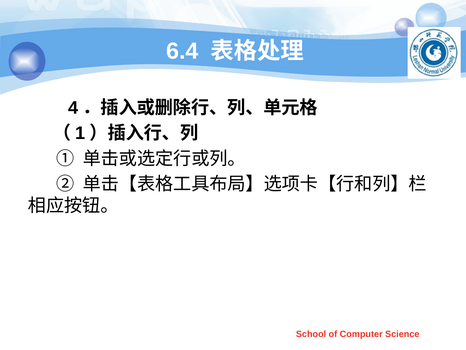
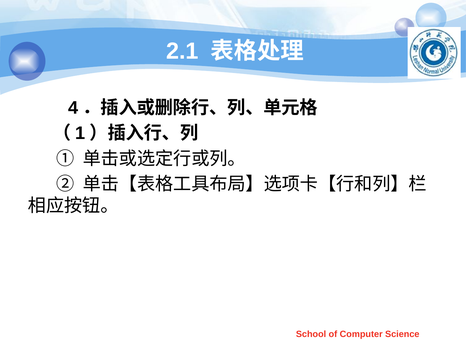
6.4: 6.4 -> 2.1 (182, 51)
